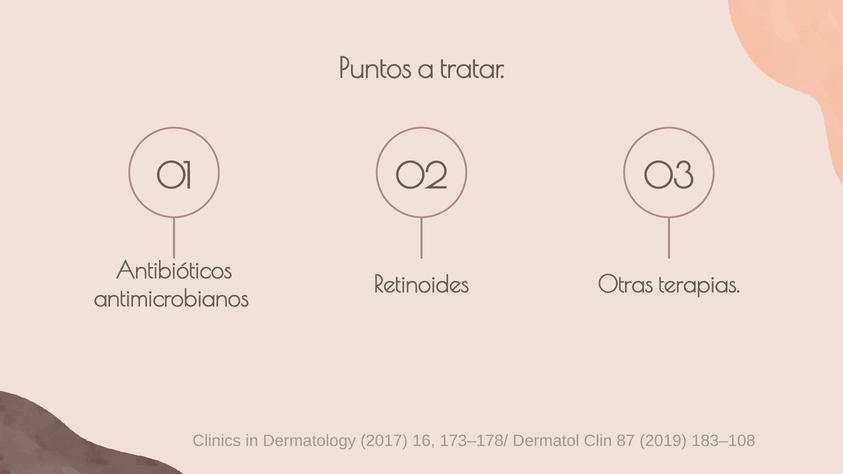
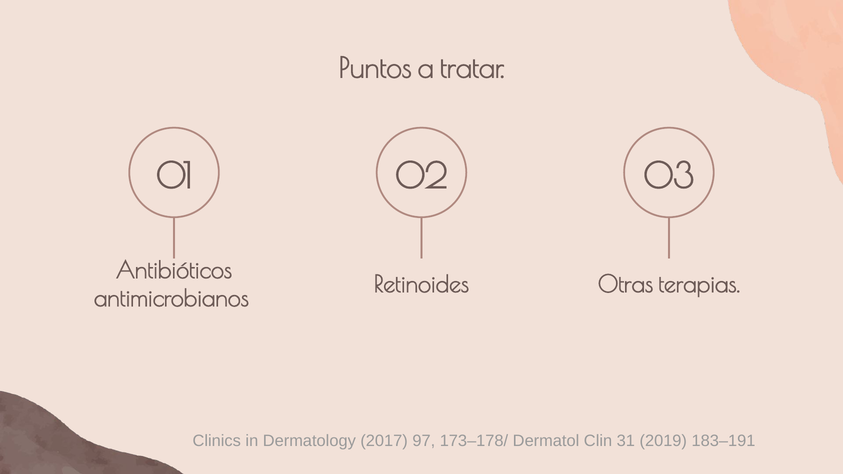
16: 16 -> 97 (424, 441)
87: 87 -> 31 (626, 441)
183–108: 183–108 -> 183–191 (723, 441)
